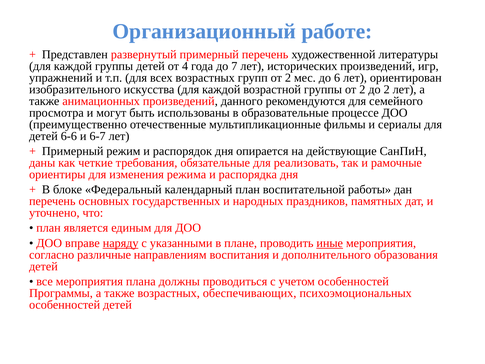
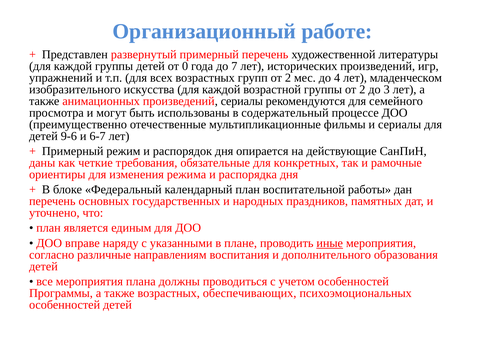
4: 4 -> 0 (185, 66)
6: 6 -> 4 (337, 78)
ориентирован: ориентирован -> младенческом (406, 78)
до 2: 2 -> 3 (387, 89)
произведений данного: данного -> сериалы (242, 101)
образовательные: образовательные -> содержательный (285, 113)
6-6: 6-6 -> 9-6 (69, 136)
реализовать: реализовать -> конкретных (306, 163)
наряду underline: present -> none (121, 243)
